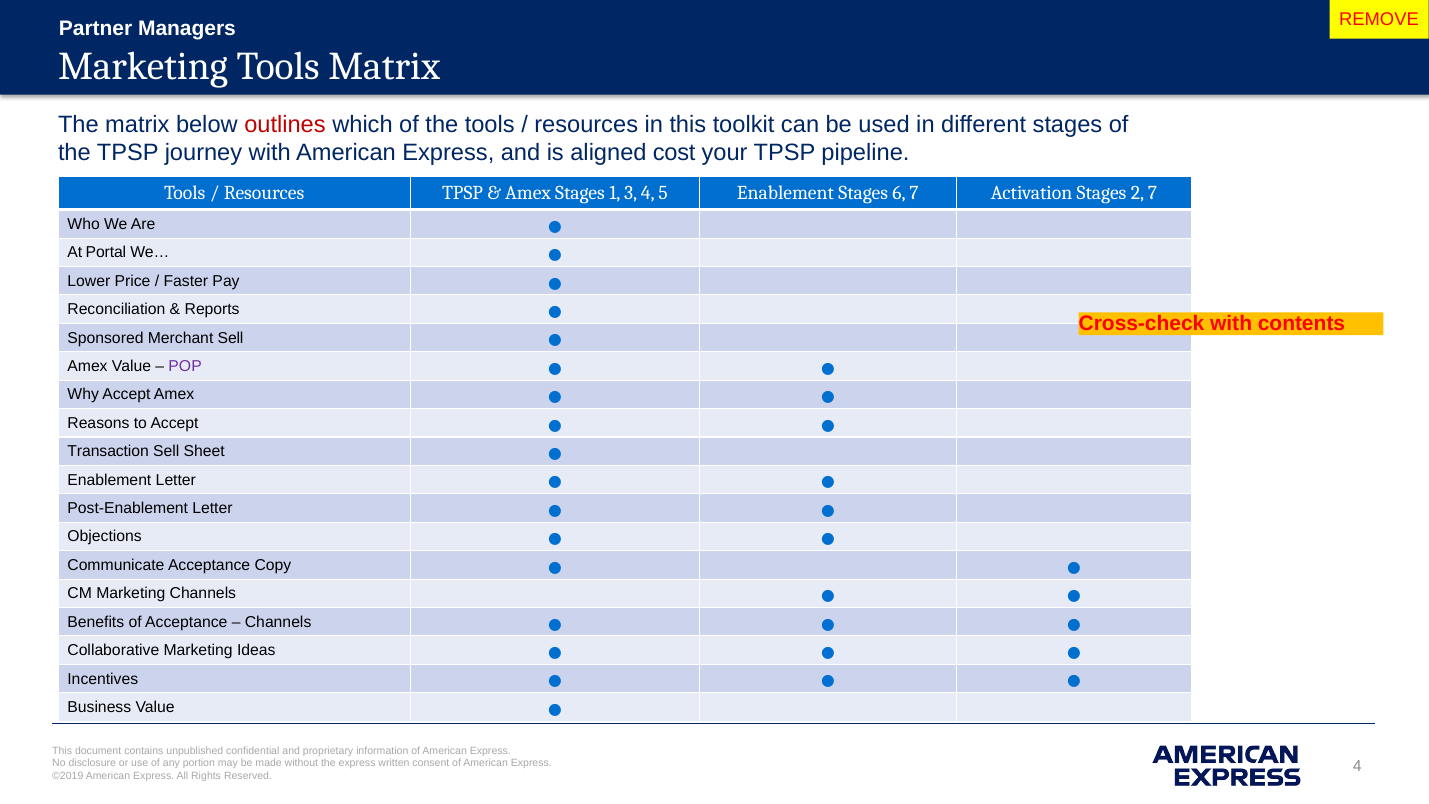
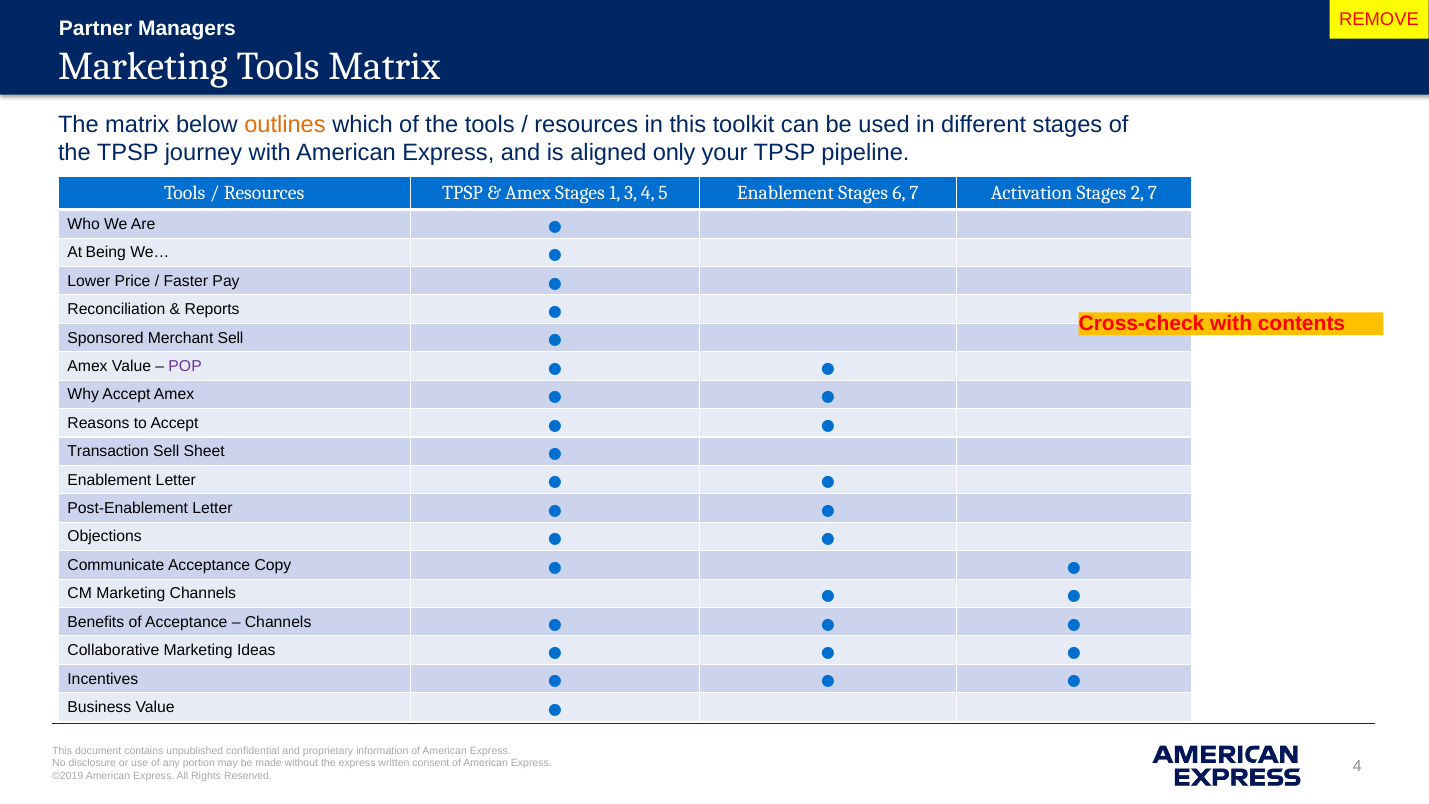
outlines colour: red -> orange (285, 125)
cost: cost -> only (674, 153)
Portal: Portal -> Being (106, 253)
